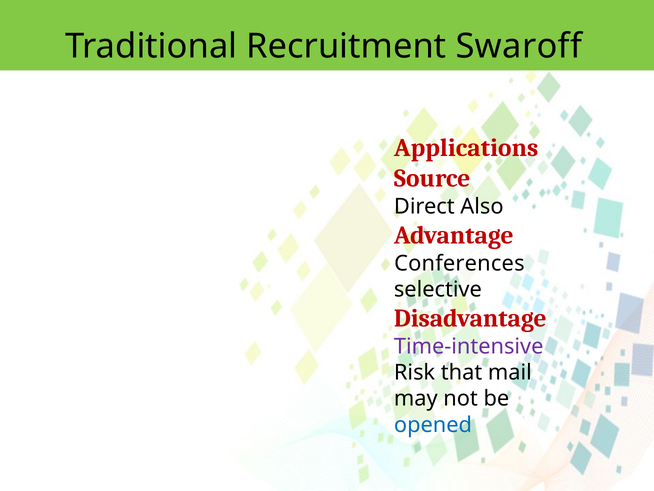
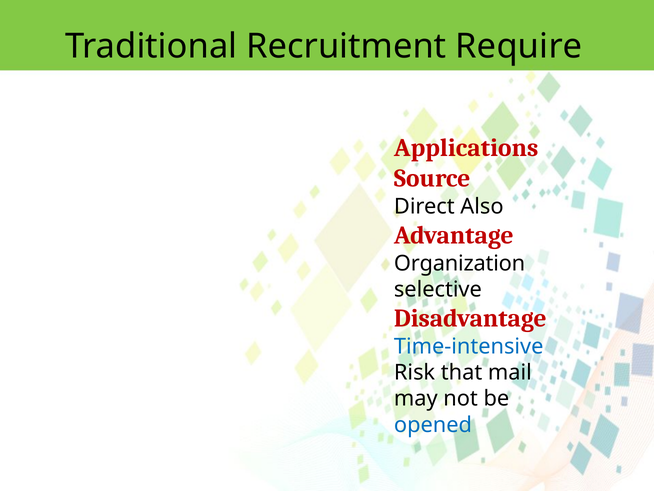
Swaroff: Swaroff -> Require (519, 46)
Conferences: Conferences -> Organization (460, 263)
Time-intensive colour: purple -> blue (469, 346)
